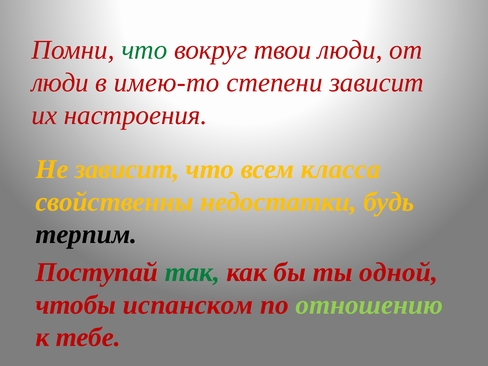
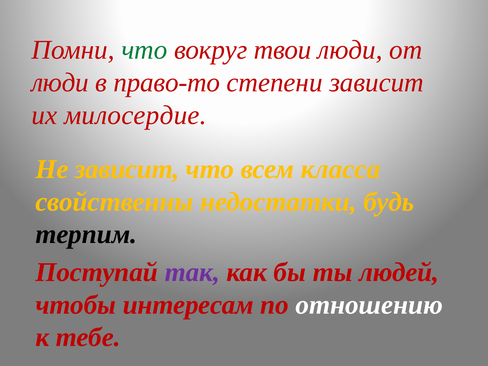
имею-то: имею-то -> право-то (167, 83)
настроения: настроения -> милосердие (135, 115)
так colour: green -> purple (192, 272)
одной: одной -> людей (399, 272)
испанском: испанском -> интересам (188, 305)
отношению colour: light green -> white (369, 305)
